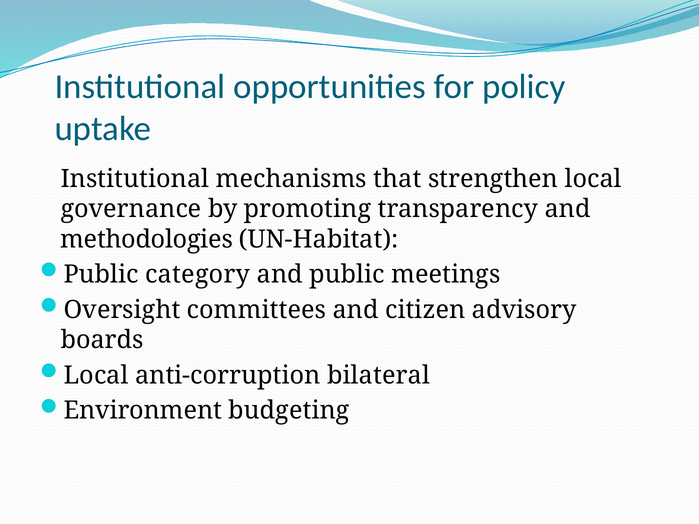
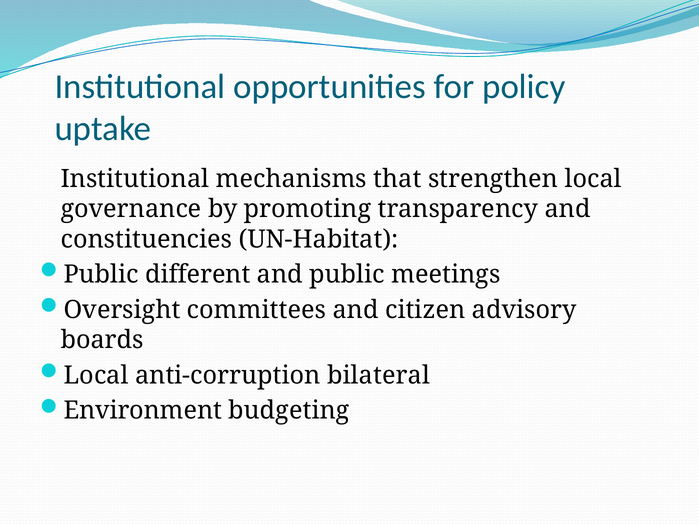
methodologies: methodologies -> constituencies (146, 239)
category: category -> different (198, 275)
